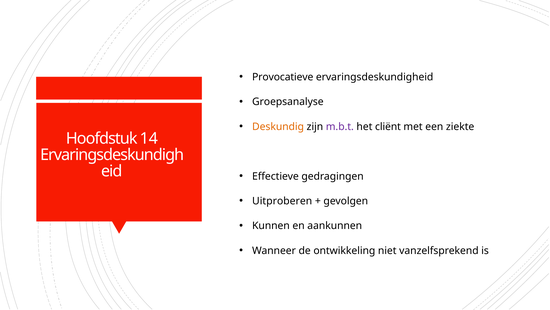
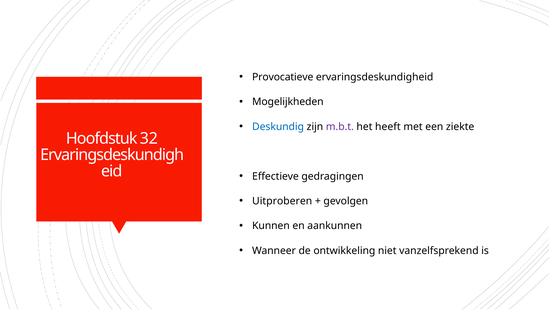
Groepsanalyse: Groepsanalyse -> Mogelijkheden (288, 102)
Deskundig colour: orange -> blue (278, 126)
cliënt: cliënt -> heeft (388, 126)
14: 14 -> 32 (149, 138)
